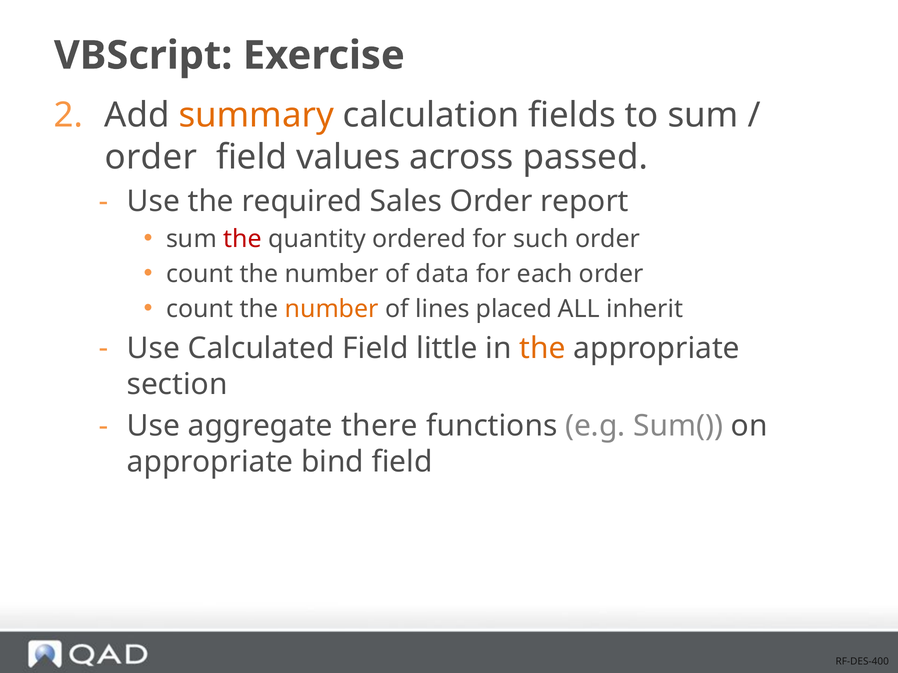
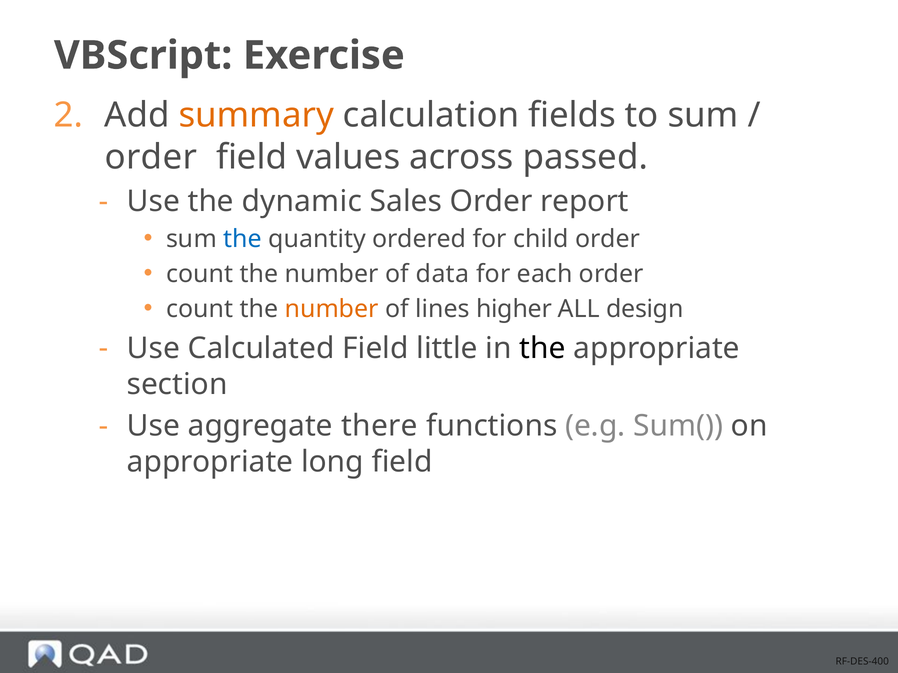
required: required -> dynamic (302, 202)
the colour: red -> blue (243, 239)
such: such -> child (541, 239)
placed: placed -> higher (514, 309)
inherit: inherit -> design (645, 309)
the colour: orange -> black (543, 349)
bind: bind -> long (332, 462)
